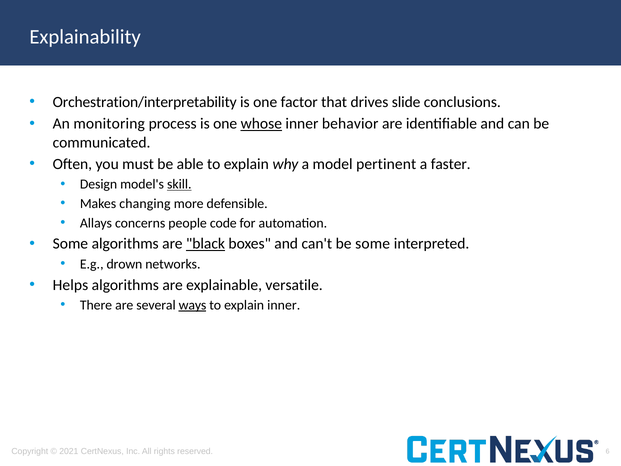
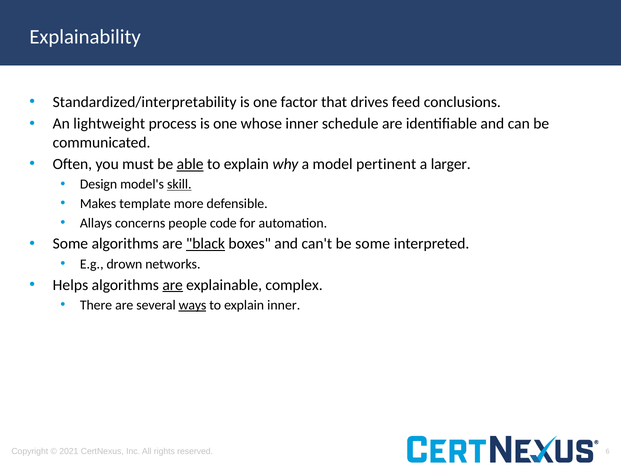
Orchestration/interpretability: Orchestration/interpretability -> Standardized/interpretability (145, 102)
slide: slide -> feed (406, 102)
monitoring: monitoring -> lightweight (109, 124)
whose underline: present -> none (261, 124)
behavior: behavior -> schedule (350, 124)
able underline: none -> present (190, 164)
faster: faster -> larger (451, 164)
changing: changing -> template (145, 204)
are underline: none -> present (173, 285)
versatile: versatile -> complex (294, 285)
